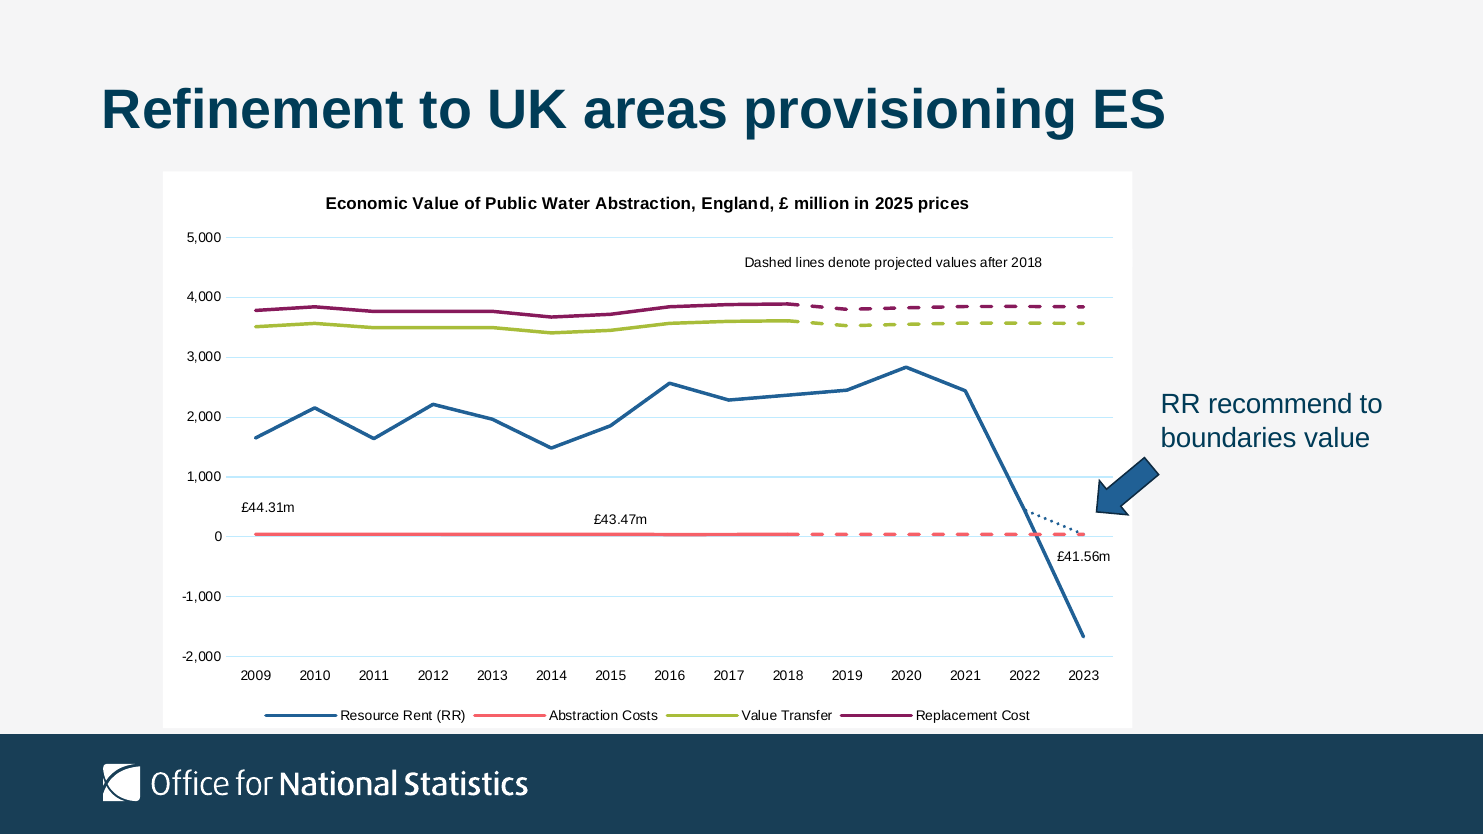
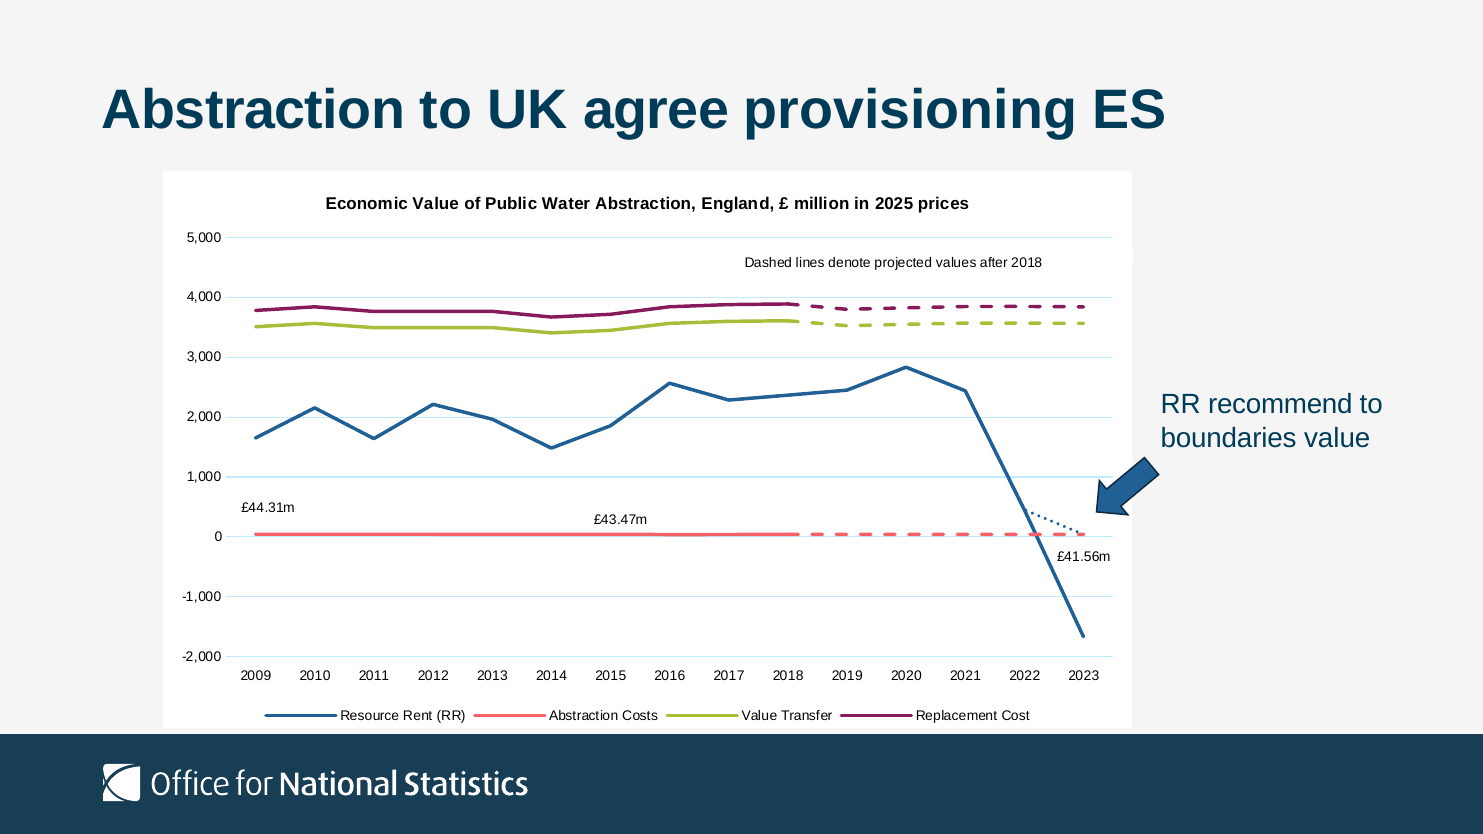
Refinement: Refinement -> Abstraction (253, 110)
areas: areas -> agree (656, 110)
